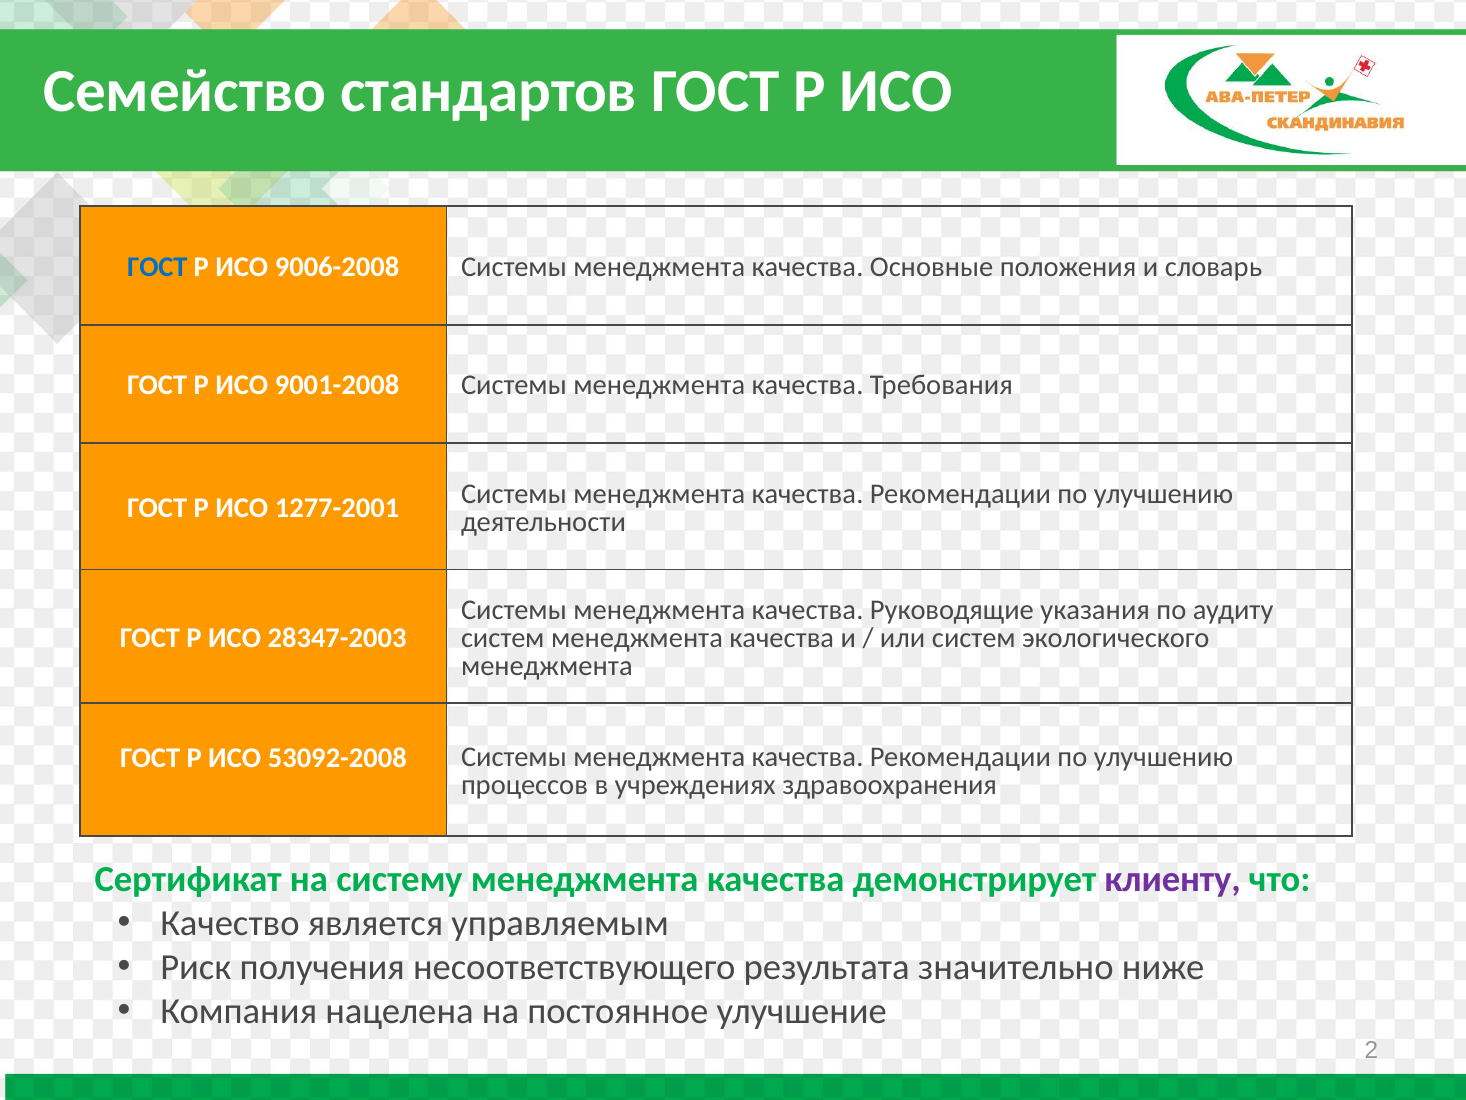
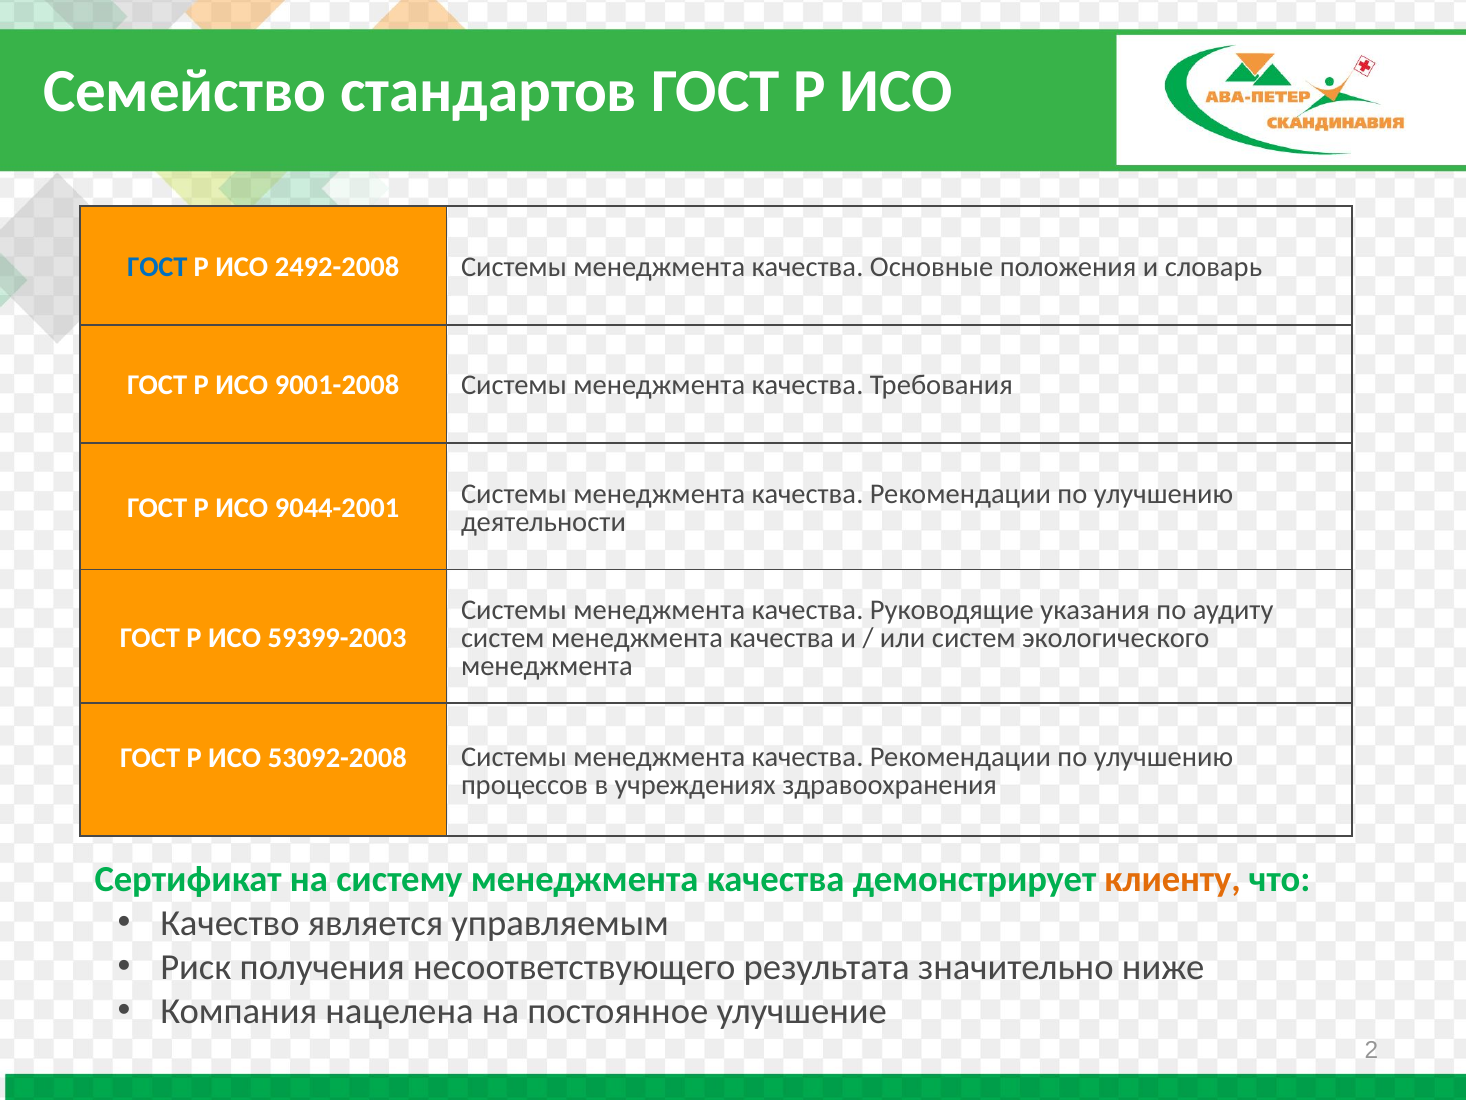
9006-2008: 9006-2008 -> 2492-2008 (337, 267)
1277-2001: 1277-2001 -> 9044-2001 (337, 508)
28347-2003: 28347-2003 -> 59399-2003 (337, 638)
клиенту colour: purple -> orange (1173, 879)
